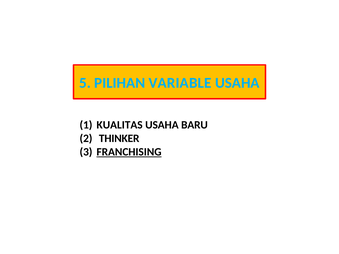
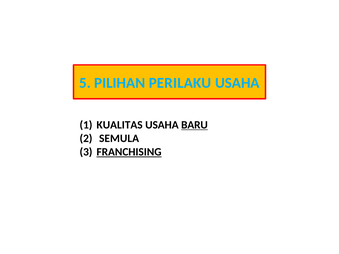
VARIABLE: VARIABLE -> PERILAKU (180, 83)
BARU underline: none -> present (194, 125)
THINKER: THINKER -> SEMULA (119, 139)
